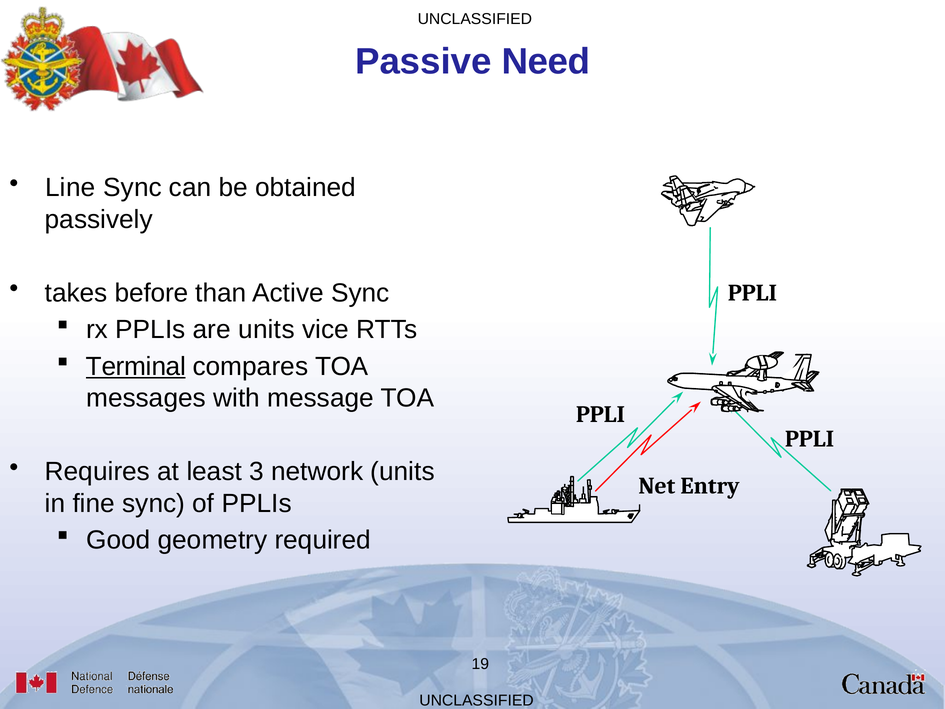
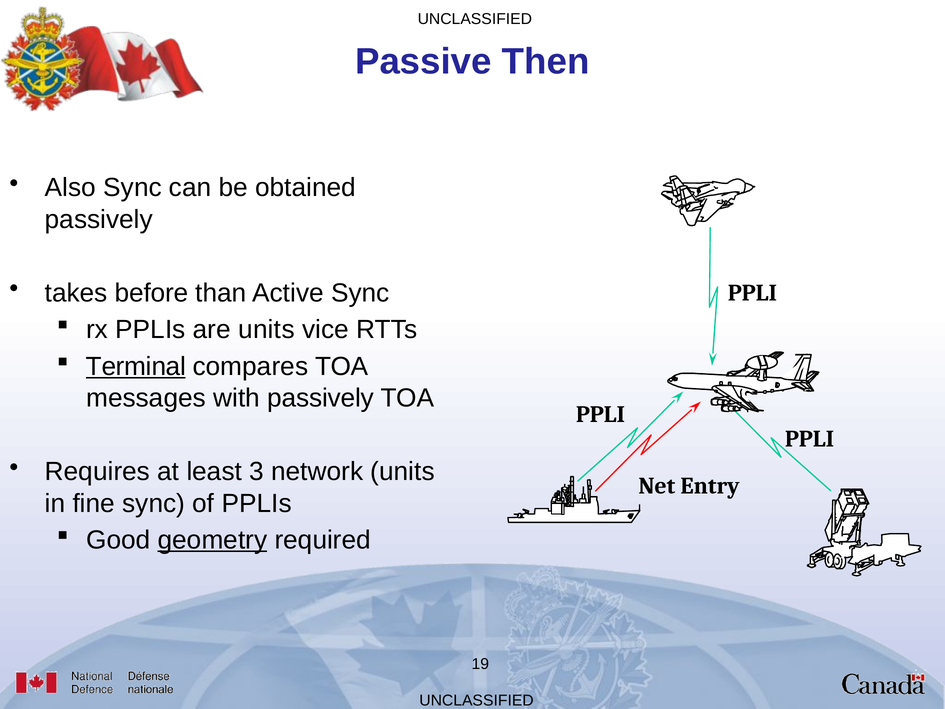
Need: Need -> Then (546, 62)
Line: Line -> Also (70, 188)
with message: message -> passively (321, 398)
geometry underline: none -> present (212, 540)
